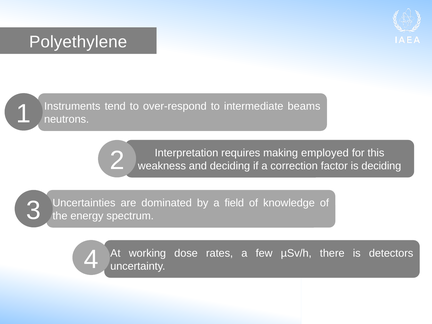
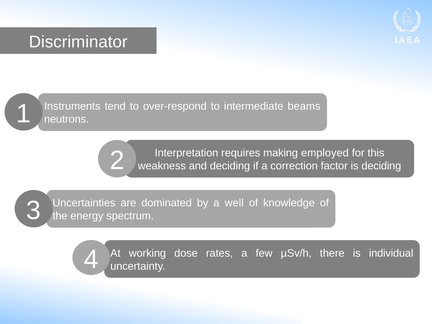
Polyethylene: Polyethylene -> Discriminator (78, 42)
field: field -> well (234, 203)
detectors: detectors -> individual (391, 253)
